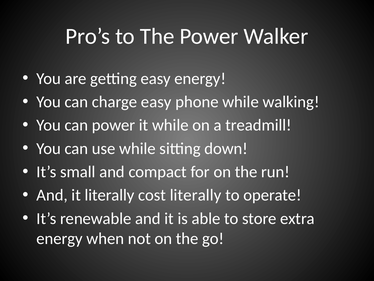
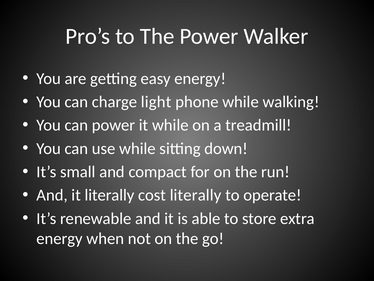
charge easy: easy -> light (156, 102)
